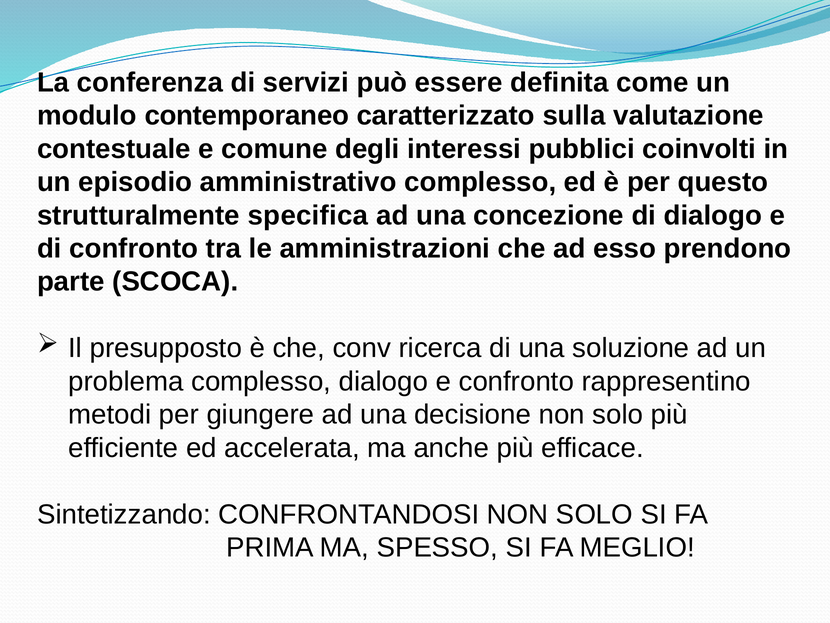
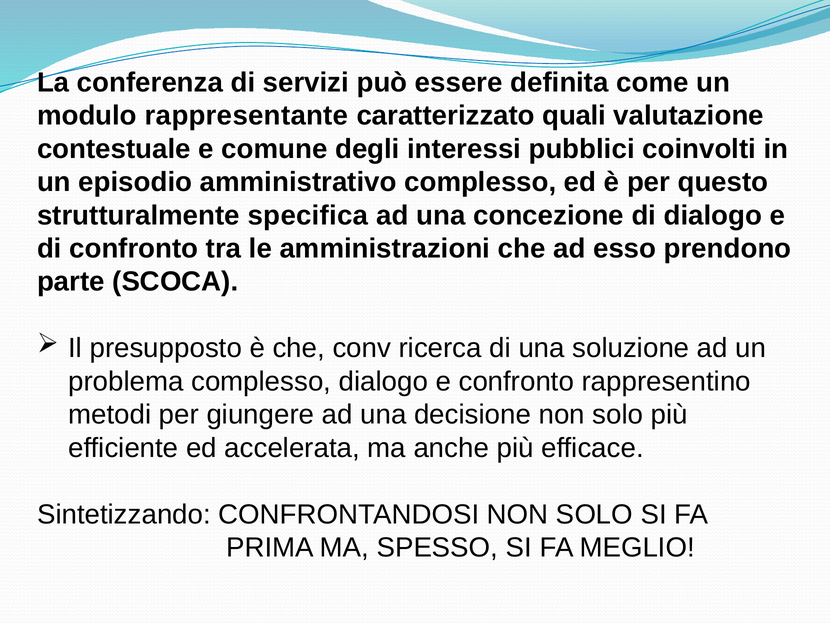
contemporaneo: contemporaneo -> rappresentante (247, 116)
sulla: sulla -> quali (574, 116)
